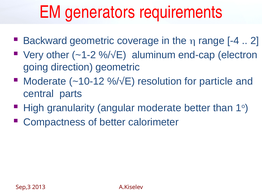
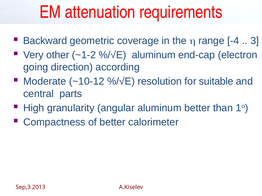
generators: generators -> attenuation (100, 12)
2: 2 -> 3 (255, 41)
direction geometric: geometric -> according (118, 67)
particle: particle -> suitable (216, 82)
angular moderate: moderate -> aluminum (159, 108)
